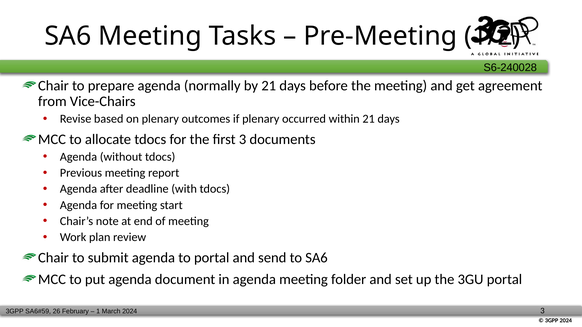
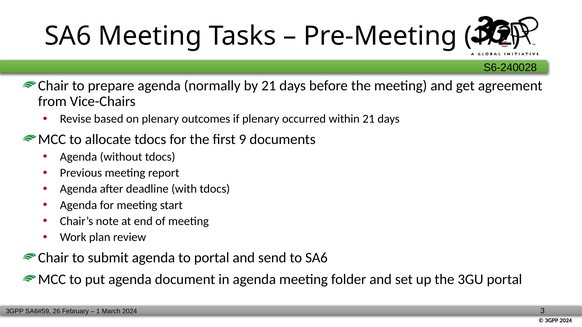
first 3: 3 -> 9 (243, 139)
